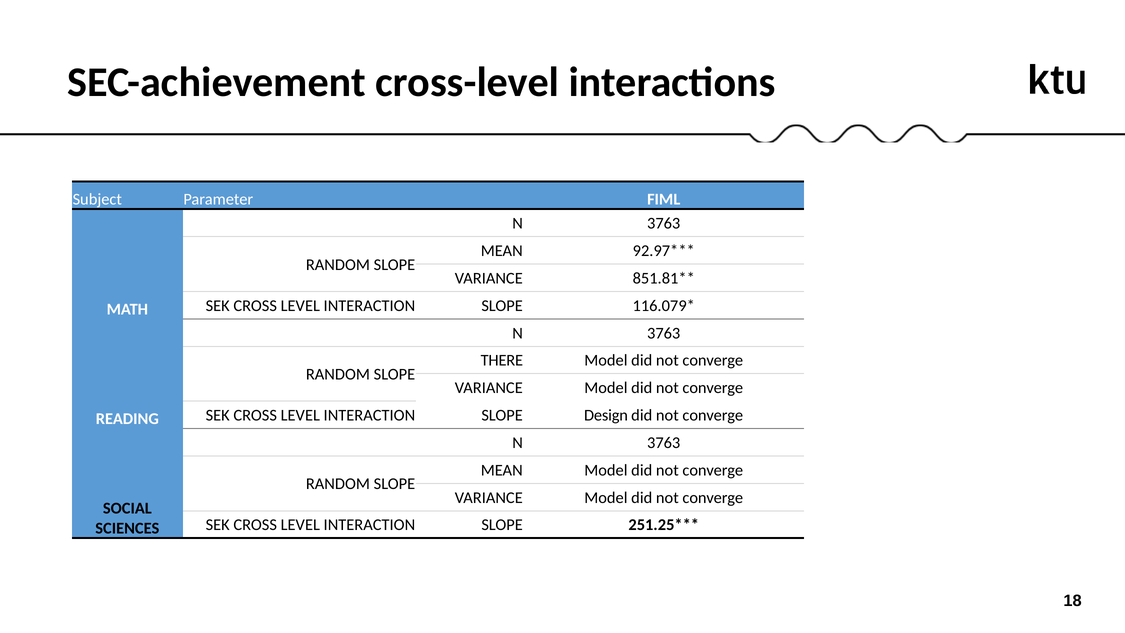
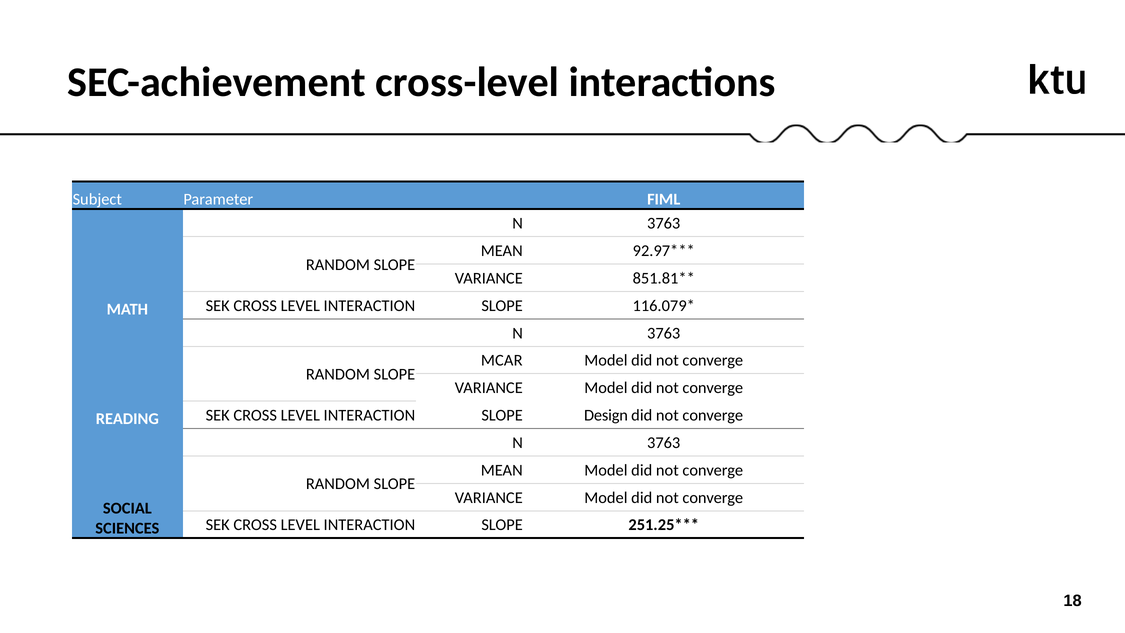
THERE: THERE -> MCAR (502, 360)
